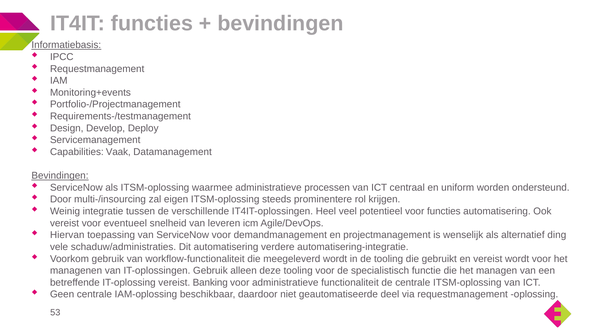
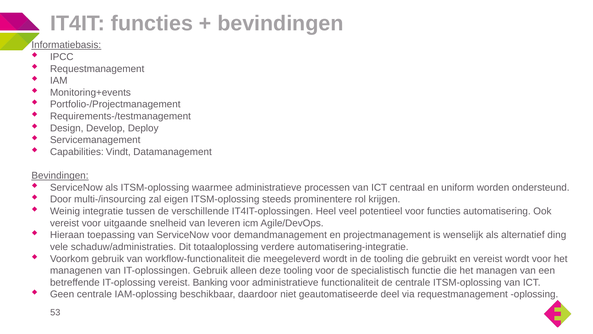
Vaak: Vaak -> Vindt (118, 152)
eventueel: eventueel -> uitgaande (125, 223)
Hiervan: Hiervan -> Hieraan (67, 235)
Dit automatisering: automatisering -> totaaloplossing (226, 247)
